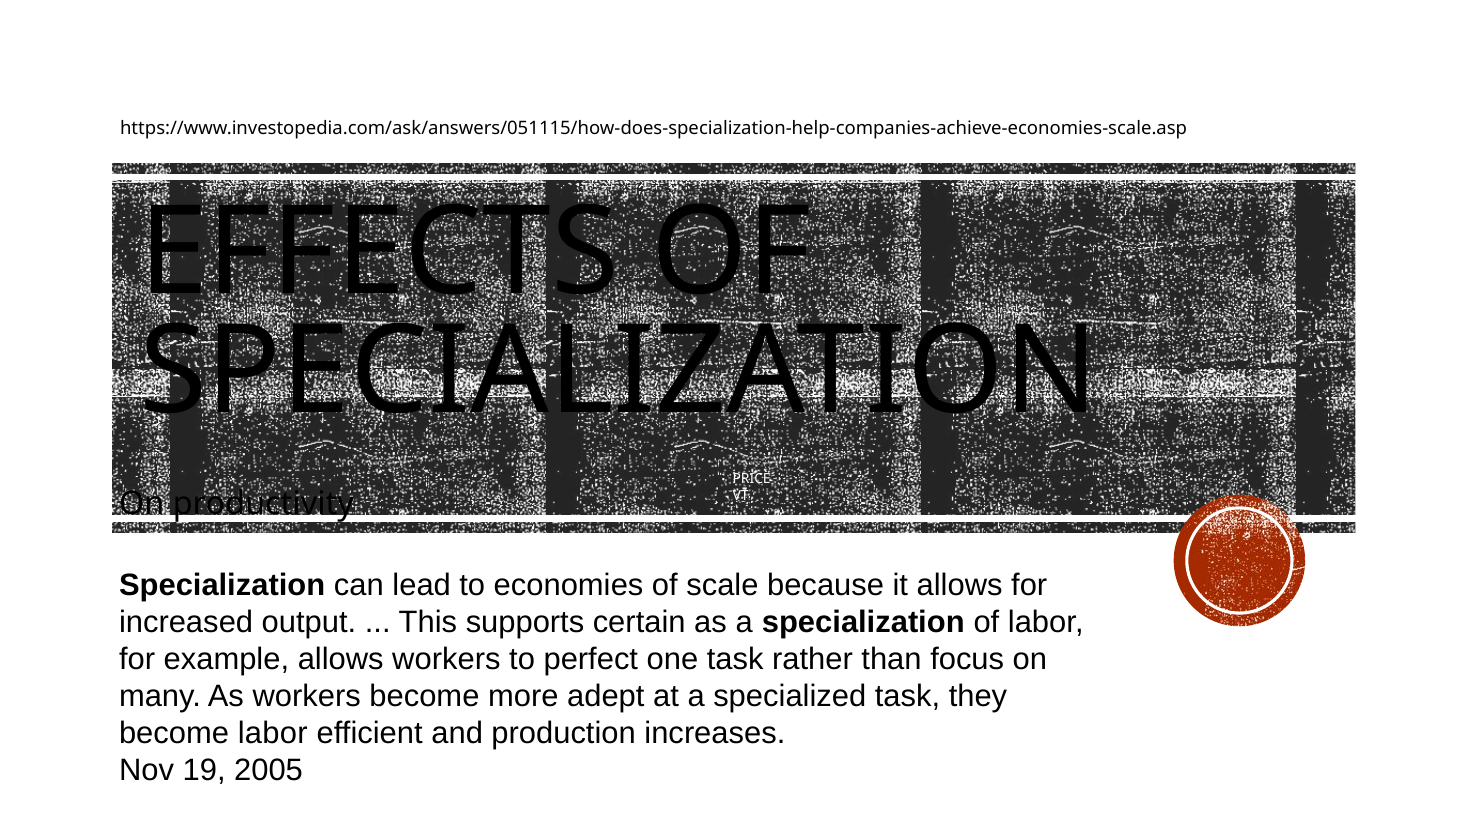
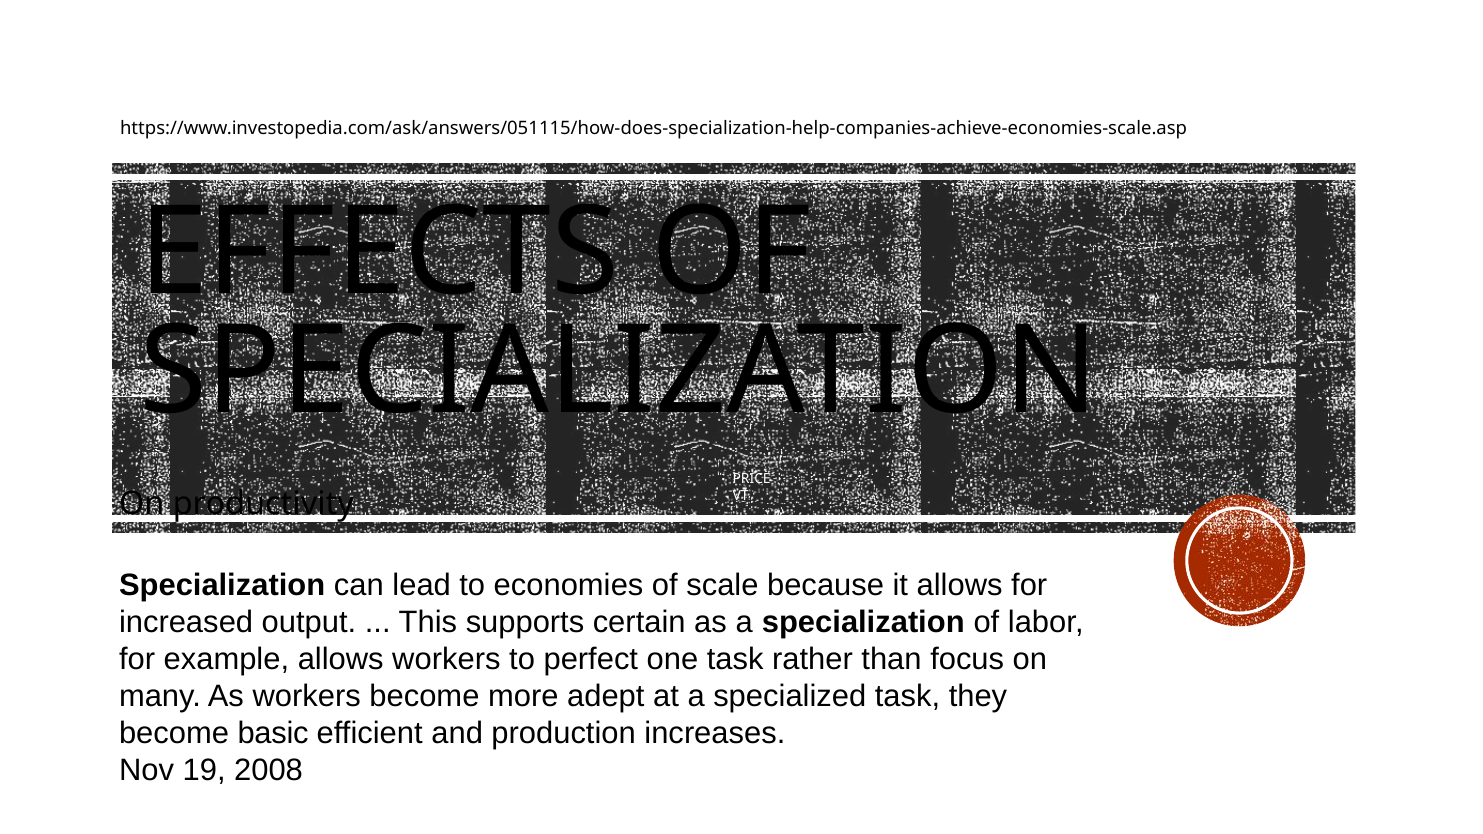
become labor: labor -> basic (273, 733)
2005: 2005 -> 2008 (269, 771)
